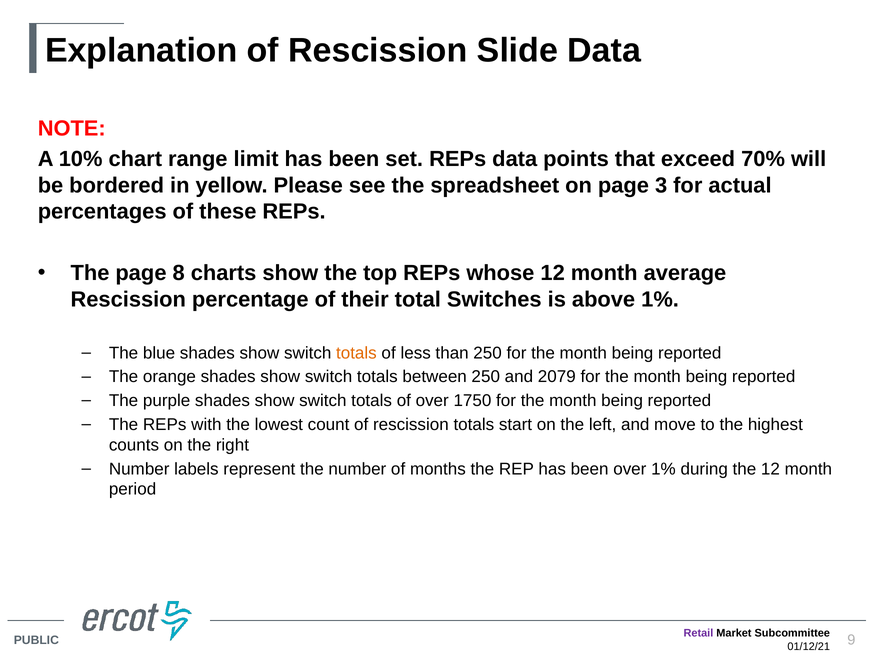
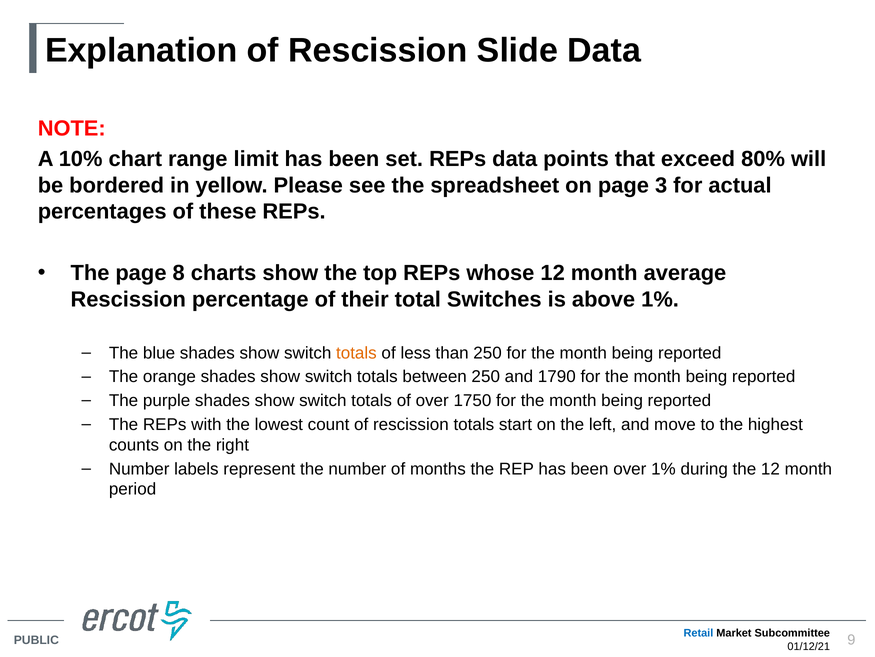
70%: 70% -> 80% (763, 159)
2079: 2079 -> 1790 (557, 376)
Retail colour: purple -> blue (698, 633)
